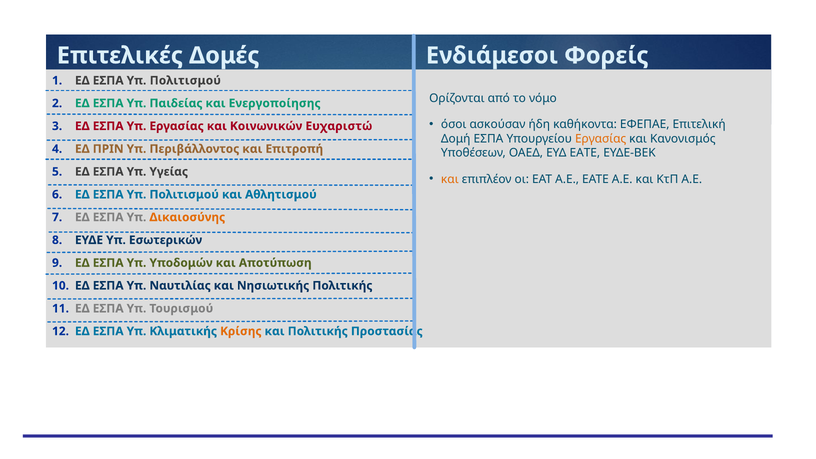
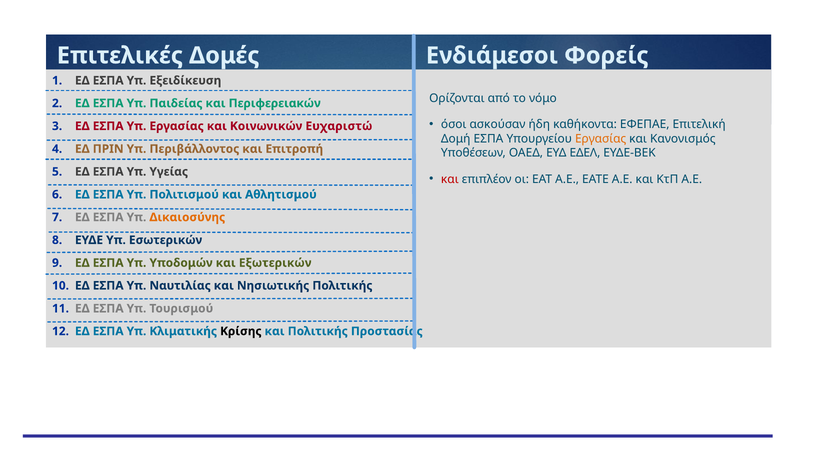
Πολιτισμού: Πολιτισμού -> Εξειδίκευση (185, 81)
Ενεργοποίησης: Ενεργοποίησης -> Περιφερειακών (275, 103)
ΕΥΔ ΕΑΤΕ: ΕΑΤΕ -> ΕΔΕΛ (585, 153)
και colour: orange -> red (450, 179)
Αποτύπωση: Αποτύπωση -> Εξωτερικών (275, 263)
Κρίσης colour: orange -> black (241, 331)
